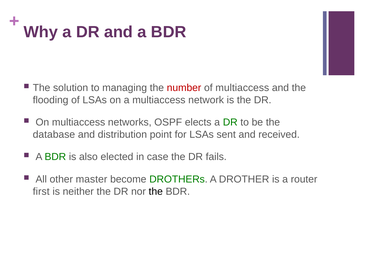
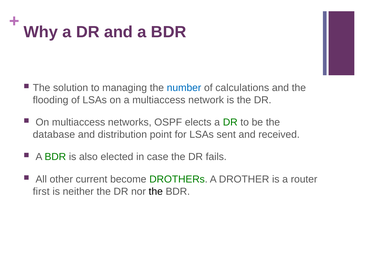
number colour: red -> blue (184, 88)
of multiaccess: multiaccess -> calculations (242, 88)
master: master -> current (92, 180)
